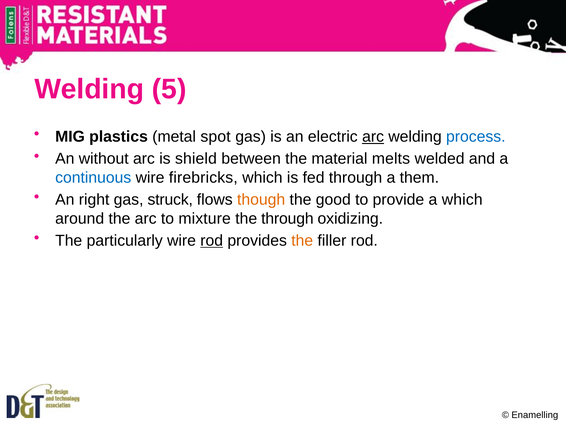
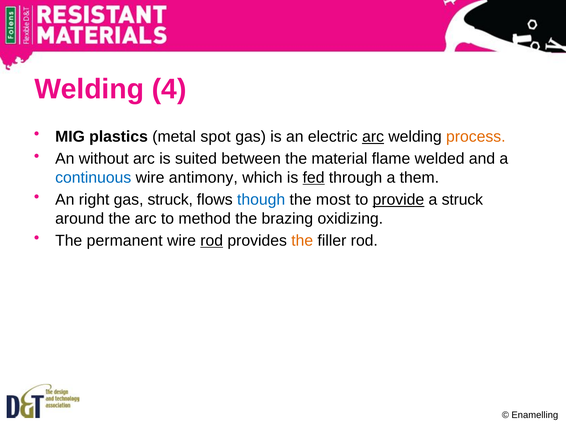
5: 5 -> 4 (169, 89)
process colour: blue -> orange (476, 136)
shield: shield -> suited (196, 159)
melts: melts -> flame (391, 159)
firebricks: firebricks -> antimony (203, 177)
fed underline: none -> present (314, 177)
though colour: orange -> blue (261, 199)
good: good -> most (333, 199)
provide underline: none -> present (398, 199)
a which: which -> struck (462, 199)
mixture: mixture -> method (205, 218)
the through: through -> brazing (287, 218)
particularly: particularly -> permanent (125, 240)
